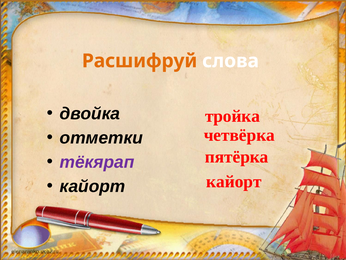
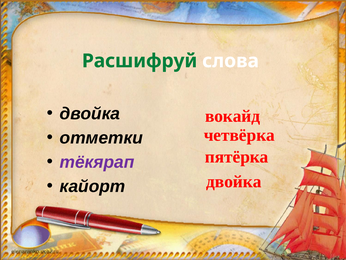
Расшифруй colour: orange -> green (140, 61)
тройка: тройка -> вокайд (233, 116)
кайорт: кайорт -> двойка (234, 181)
